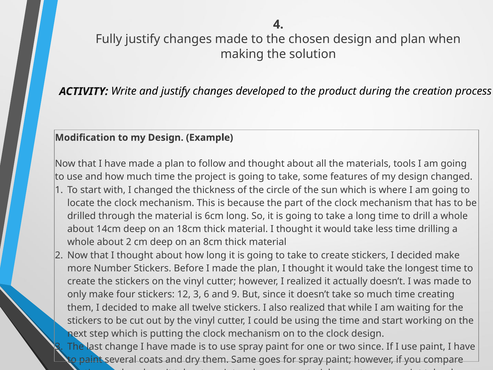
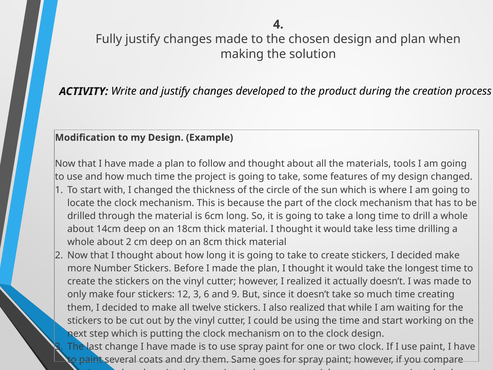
two since: since -> clock (371, 346)
